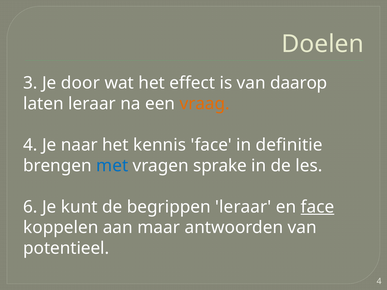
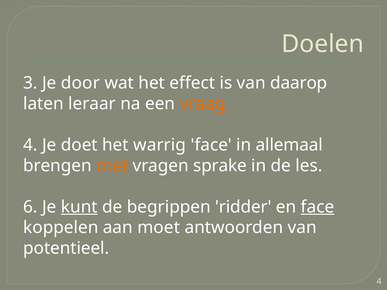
naar: naar -> doet (79, 145)
kennis: kennis -> warrig (160, 145)
definitie: definitie -> allemaal (289, 145)
met colour: blue -> orange (112, 166)
kunt underline: none -> present (79, 207)
begrippen leraar: leraar -> ridder (243, 207)
maar: maar -> moet (159, 228)
